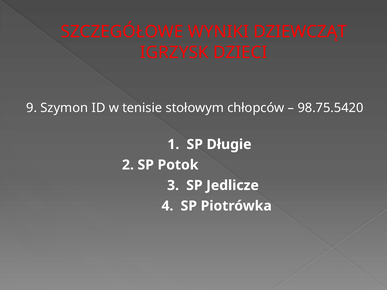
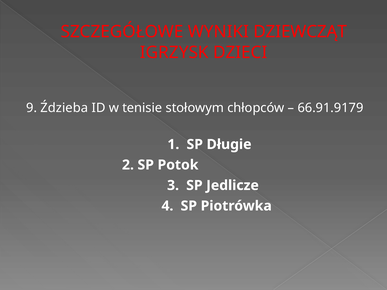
Szymon: Szymon -> Ździeba (64, 108)
98.75.5420: 98.75.5420 -> 66.91.9179 (330, 108)
